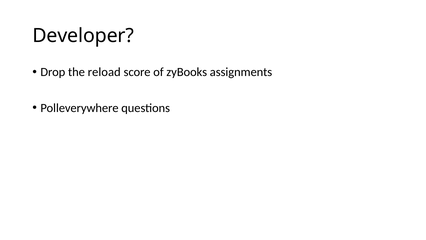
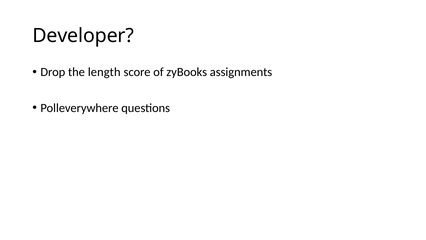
reload: reload -> length (104, 72)
